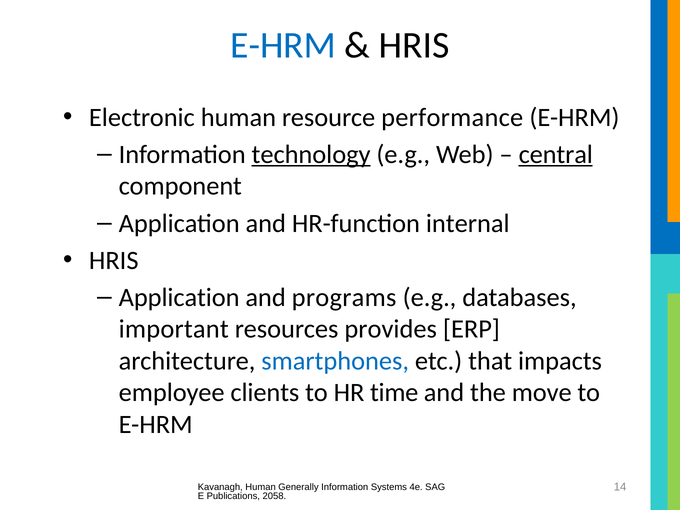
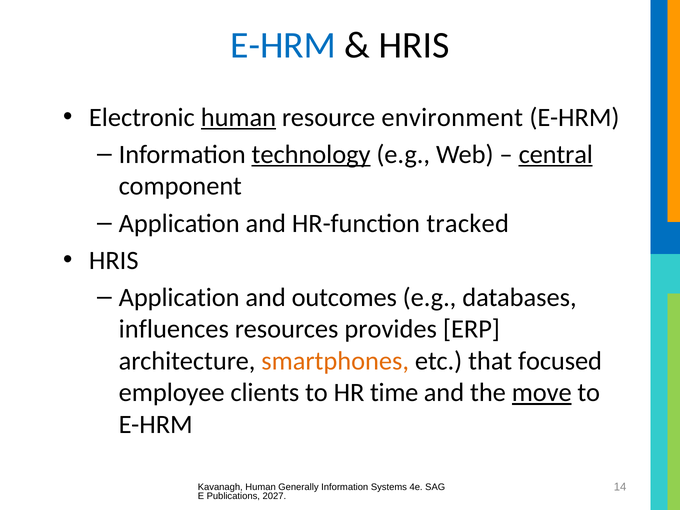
human underline: none -> present (238, 117)
performance: performance -> environment (452, 117)
internal: internal -> tracked (468, 223)
programs: programs -> outcomes (344, 297)
important: important -> influences (174, 329)
smartphones colour: blue -> orange (335, 361)
impacts: impacts -> focused (560, 361)
move underline: none -> present (542, 393)
2058: 2058 -> 2027 (274, 496)
